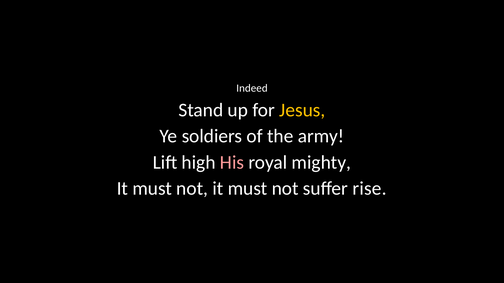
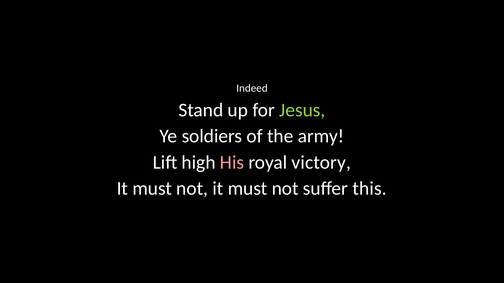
Jesus colour: yellow -> light green (302, 110)
mighty: mighty -> victory (321, 163)
rise: rise -> this (370, 189)
